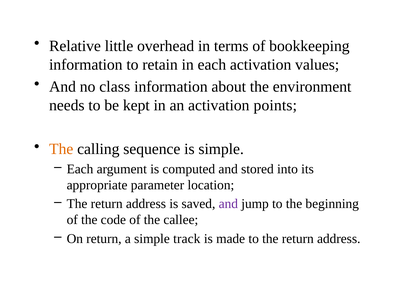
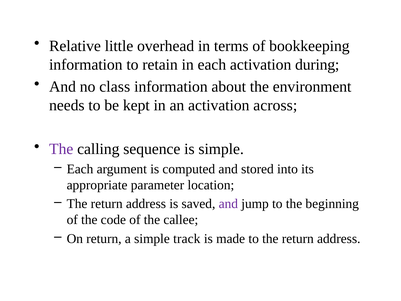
values: values -> during (317, 65)
points: points -> across (275, 105)
The colour: orange -> purple (61, 149)
